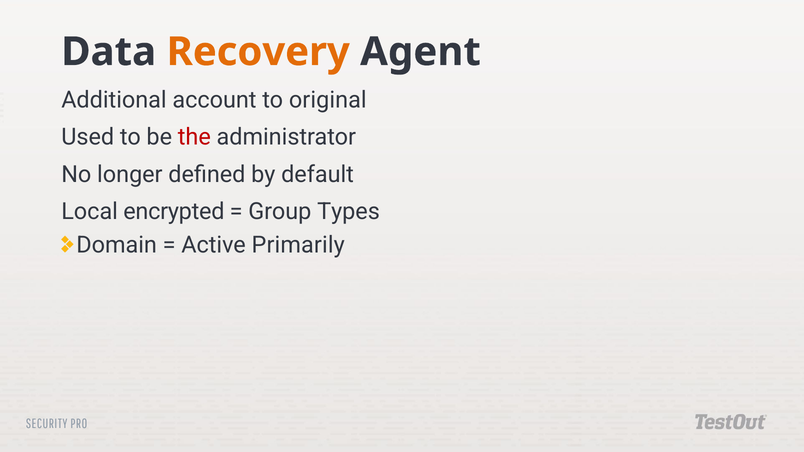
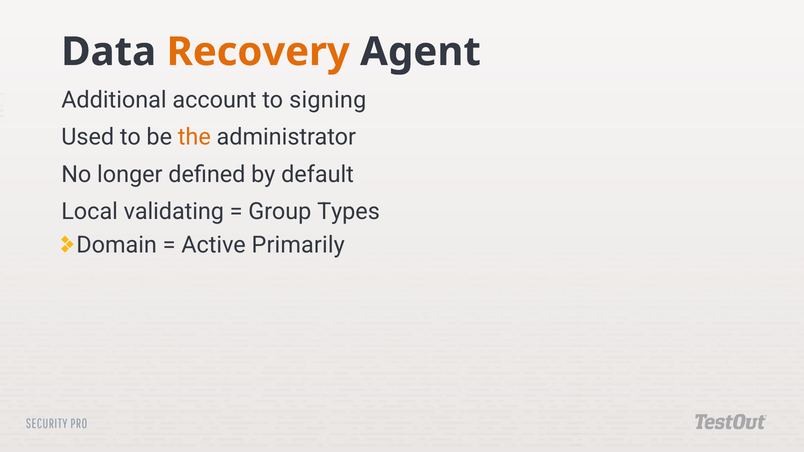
original: original -> signing (328, 100)
the colour: red -> orange (194, 137)
encrypted: encrypted -> validating (174, 212)
